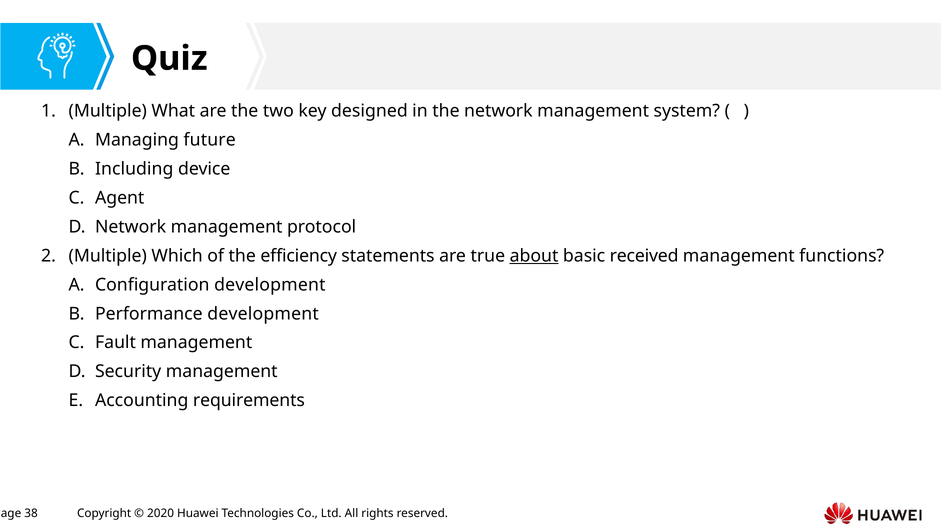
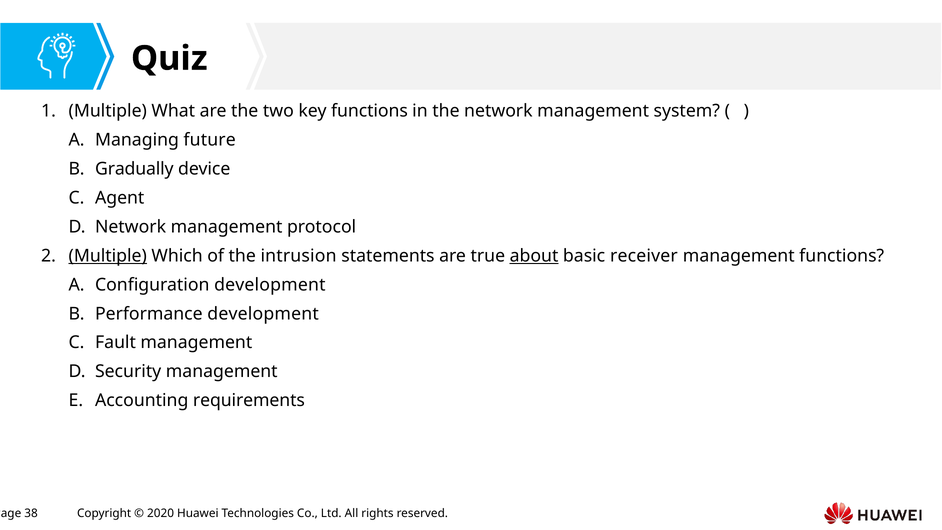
key designed: designed -> functions (369, 111)
Including: Including -> Gradually (134, 169)
Multiple underline: none -> present (108, 256)
efficiency: efficiency -> intrusion (299, 256)
received: received -> receiver (644, 256)
